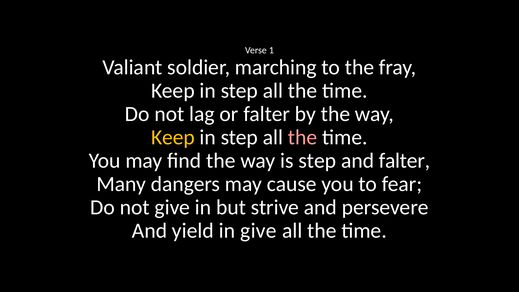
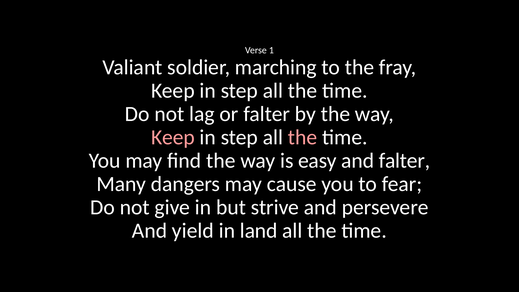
Keep colour: yellow -> pink (173, 137)
is step: step -> easy (317, 161)
in give: give -> land (259, 231)
